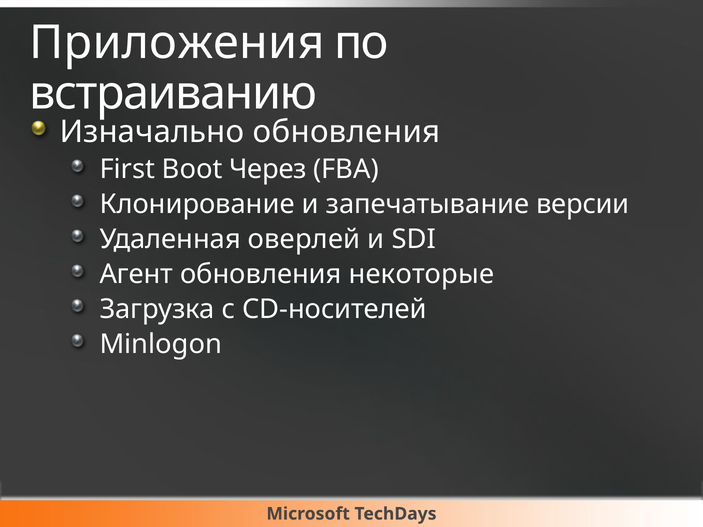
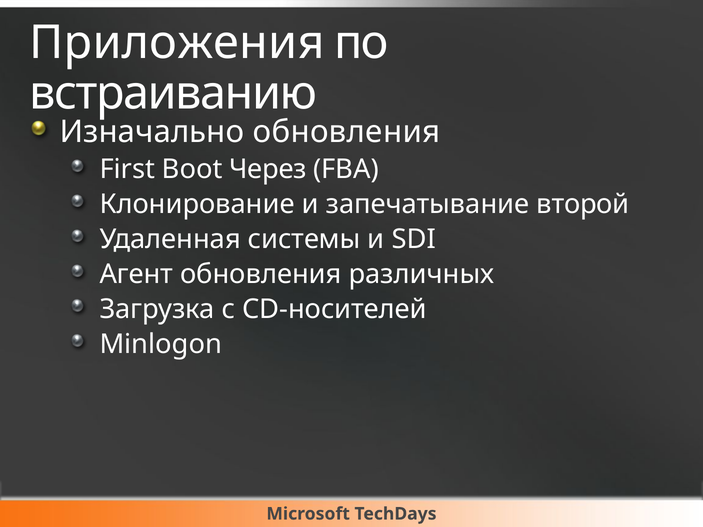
версии: версии -> второй (583, 204)
оверлей: оверлей -> системы (304, 239)
некоторые: некоторые -> различных (422, 274)
